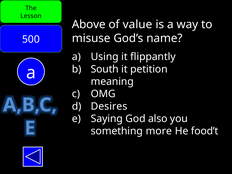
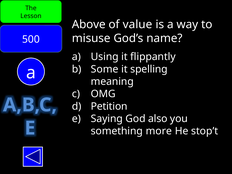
South: South -> Some (105, 69)
petition: petition -> spelling (149, 69)
Desires: Desires -> Petition (109, 106)
food’t: food’t -> stop’t (205, 131)
